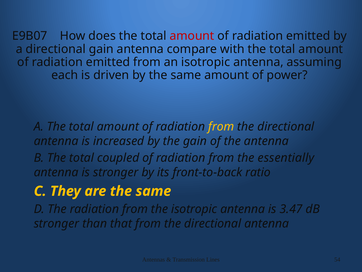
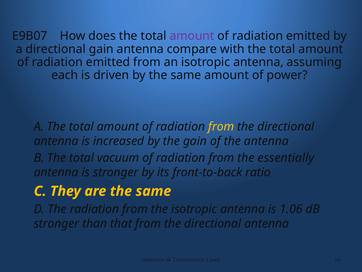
amount colour: red -> purple (192, 36)
coupled: coupled -> vacuum (118, 158)
3.47: 3.47 -> 1.06 (291, 209)
